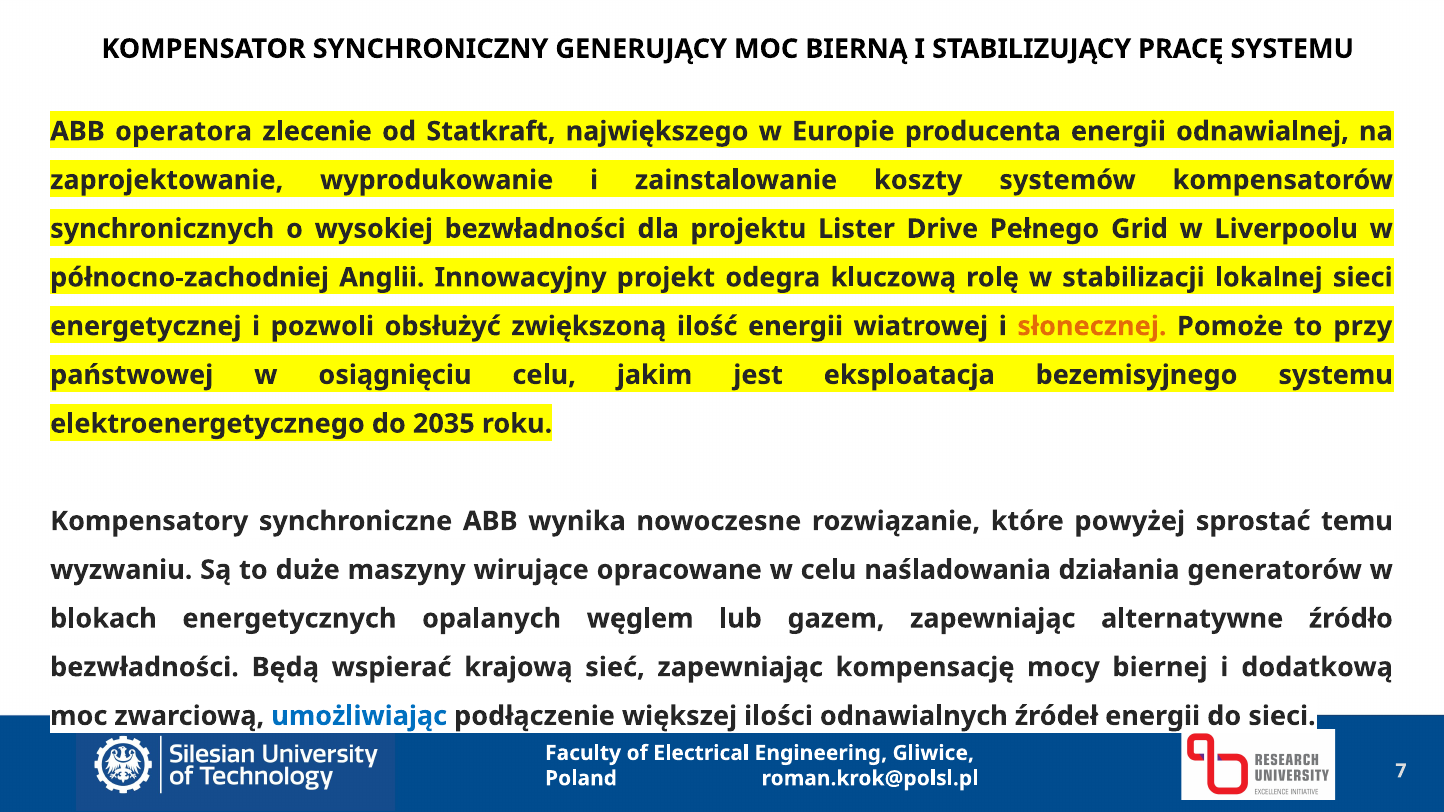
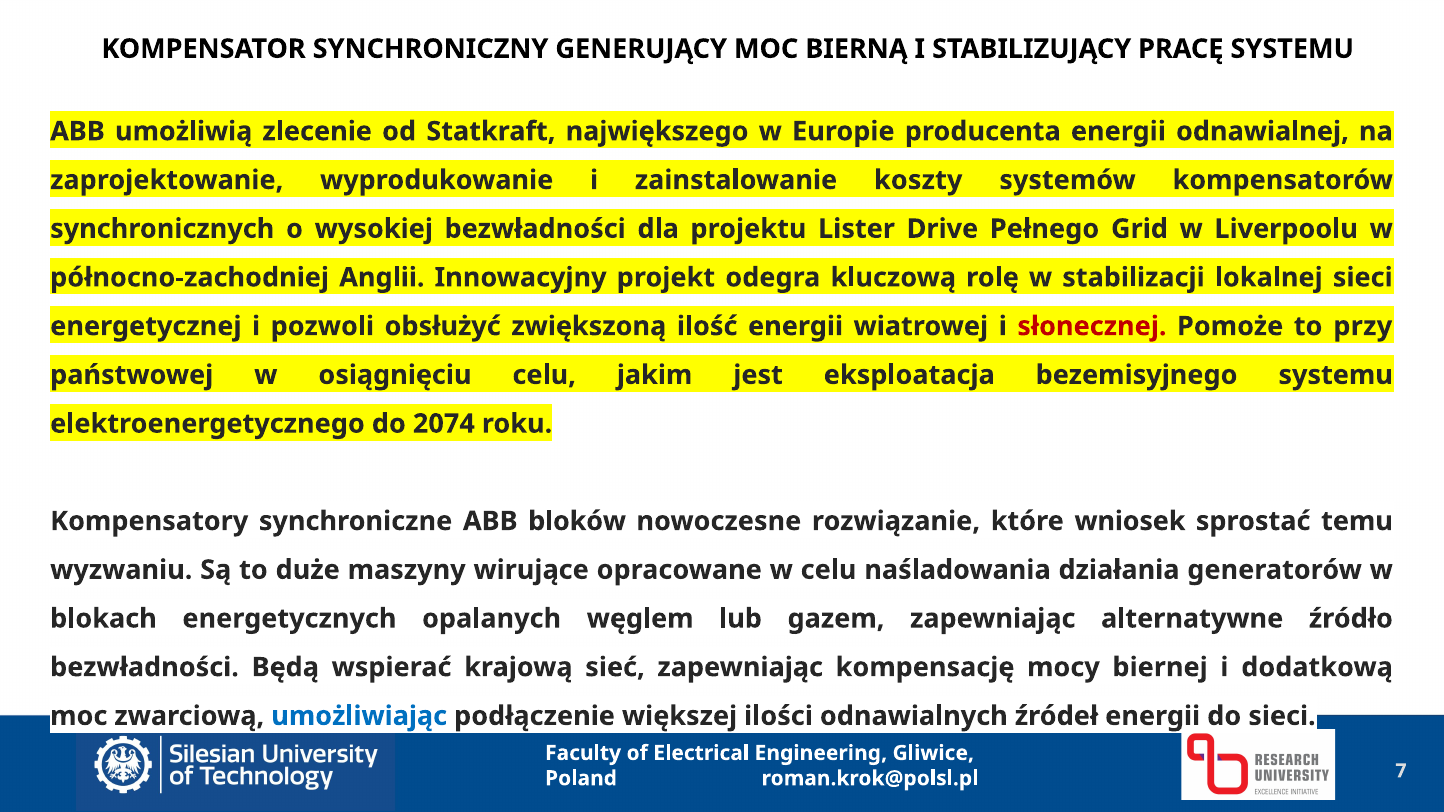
operatora: operatora -> umożliwią (184, 131)
słonecznej colour: orange -> red (1092, 326)
2035: 2035 -> 2074 (444, 424)
wynika: wynika -> bloków (577, 521)
powyżej: powyżej -> wniosek (1130, 521)
